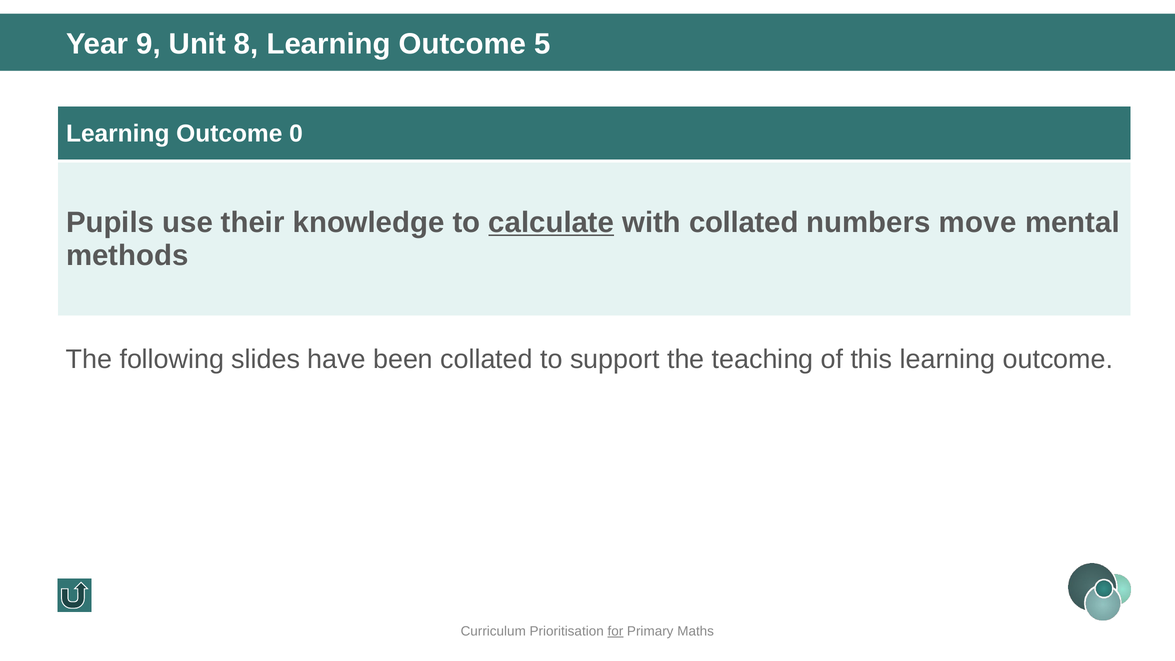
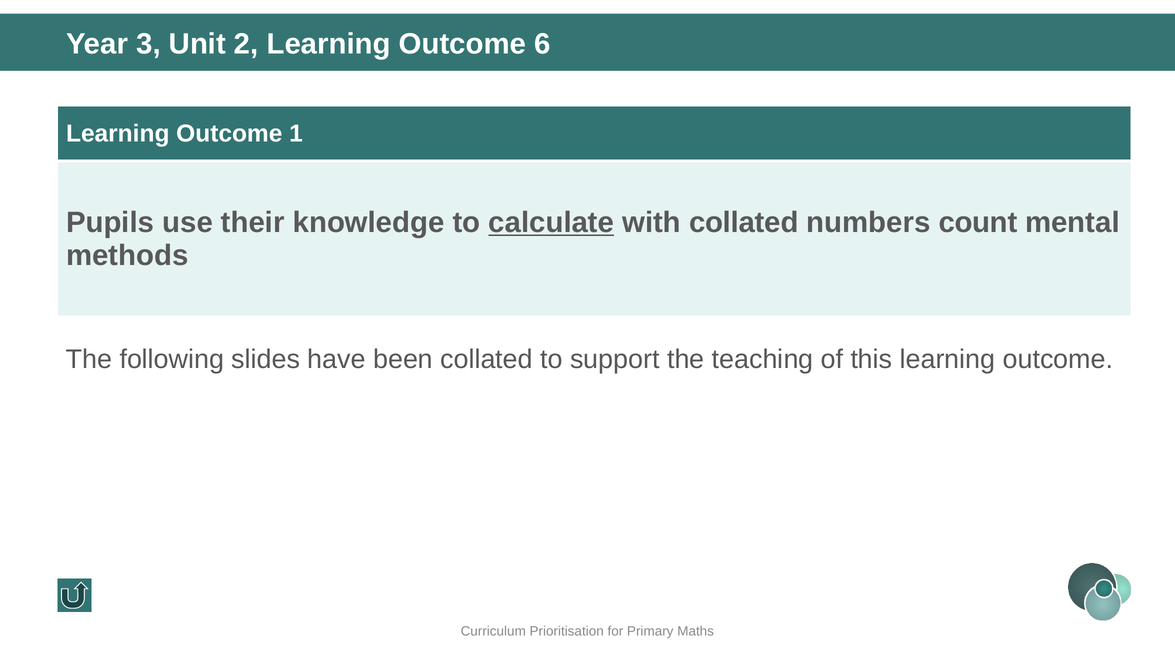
9: 9 -> 3 (148, 44)
8: 8 -> 2 (246, 44)
5: 5 -> 6 (542, 44)
0: 0 -> 1 (296, 134)
move: move -> count (978, 223)
for underline: present -> none (615, 631)
